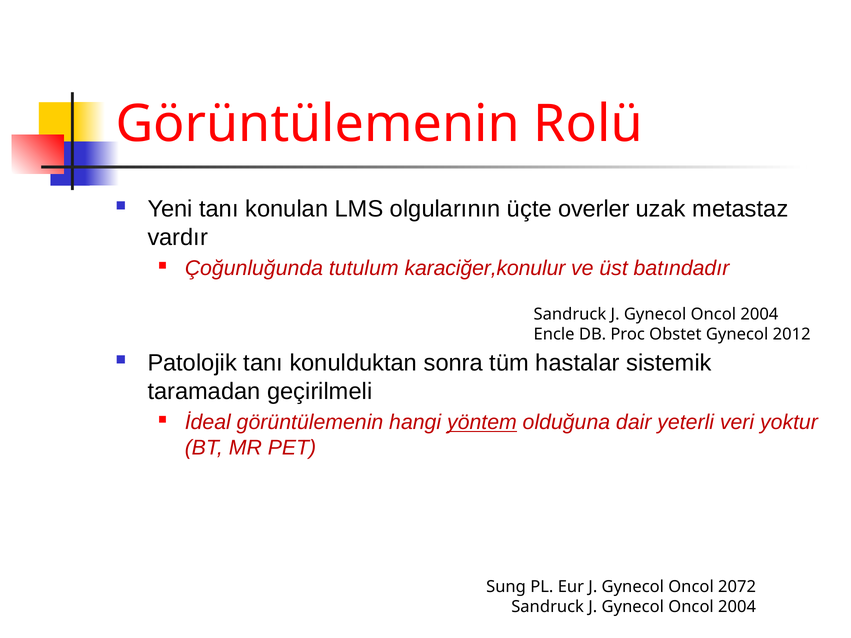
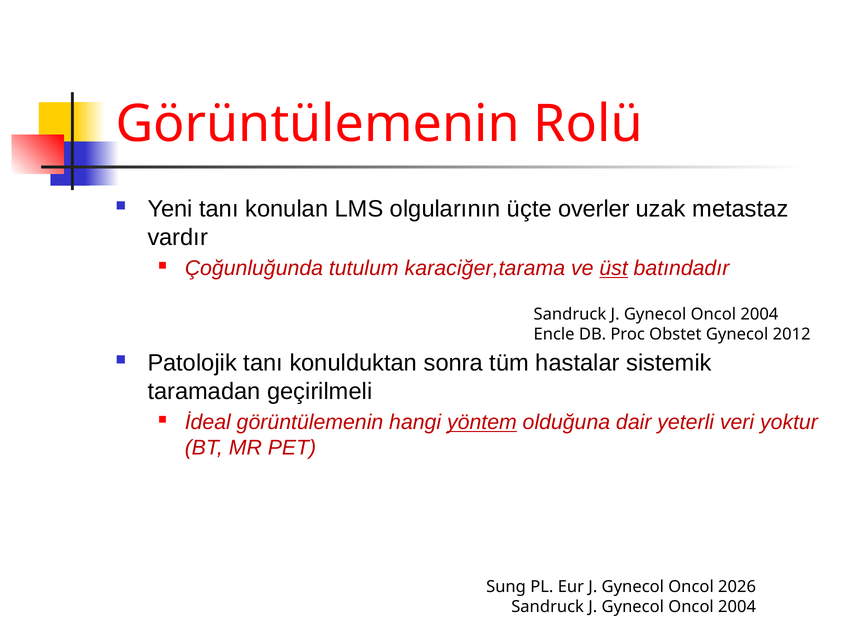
karaciğer,konulur: karaciğer,konulur -> karaciğer,tarama (485, 268)
üst underline: none -> present (614, 268)
2072: 2072 -> 2026 (737, 587)
